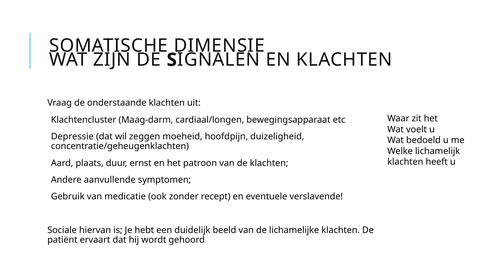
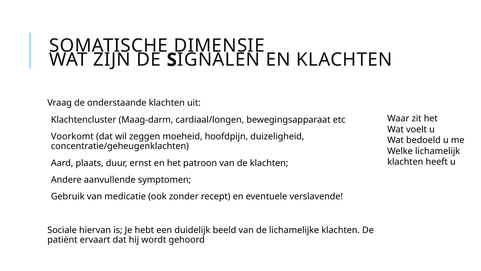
Depressie: Depressie -> Voorkomt (72, 136)
